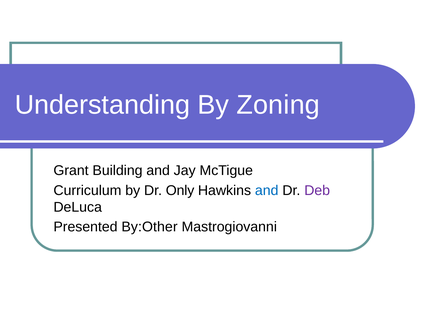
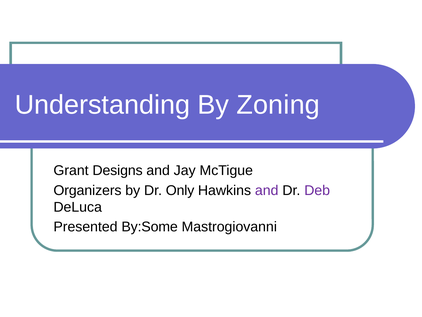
Building: Building -> Designs (118, 170)
Curriculum: Curriculum -> Organizers (87, 190)
and colour: blue -> purple (267, 190)
By:Other: By:Other -> By:Some (150, 227)
